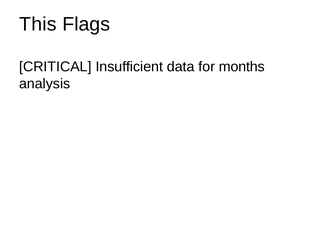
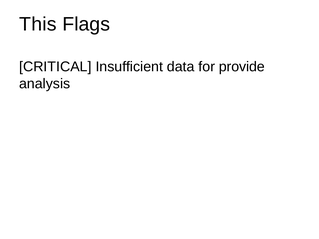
months: months -> provide (242, 67)
